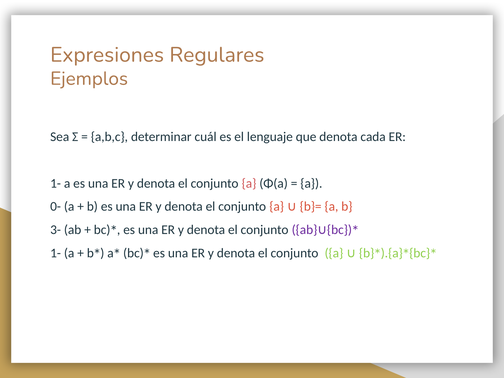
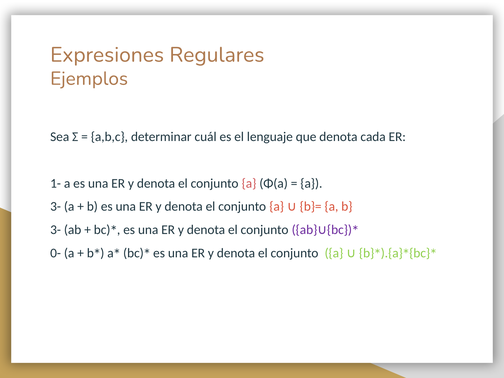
0-: 0- -> 3- (56, 207)
1-: 1- -> 0- (56, 253)
